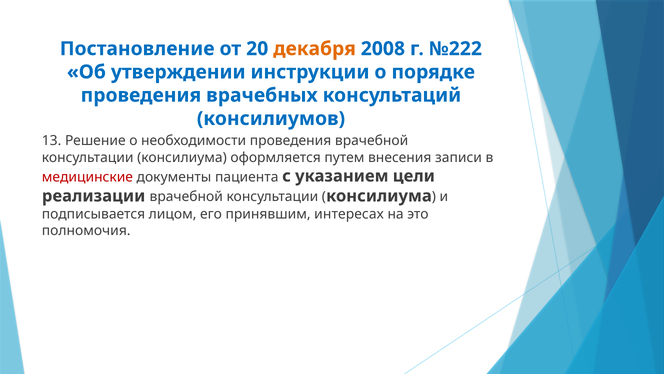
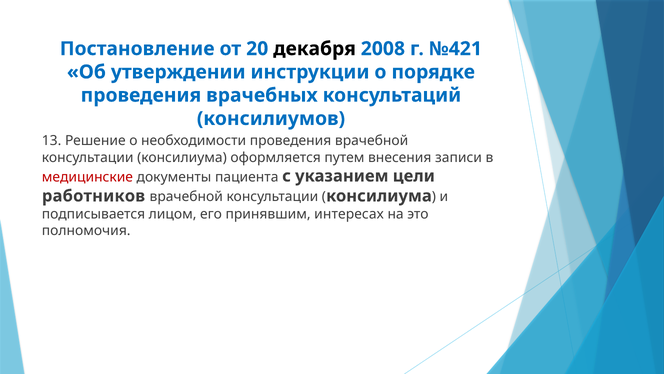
декабря colour: orange -> black (315, 49)
№222: №222 -> №421 (455, 49)
реализации: реализации -> работников (94, 196)
